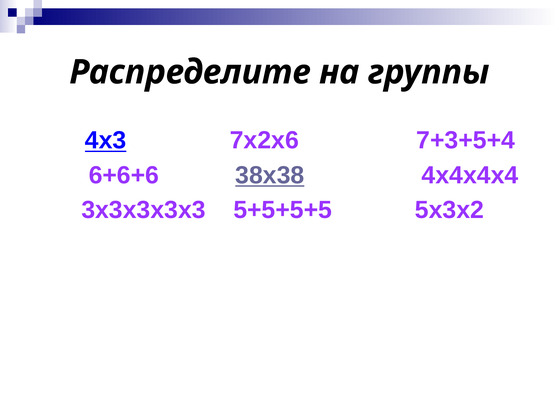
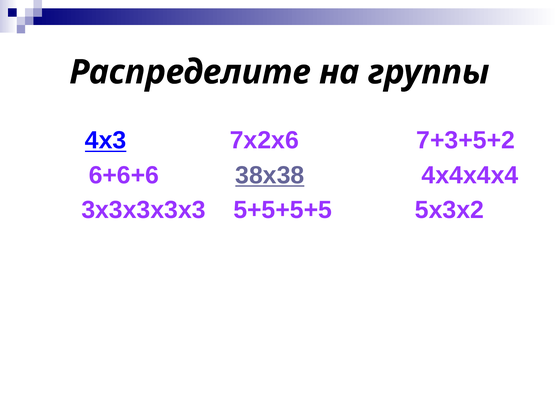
7+3+5+4: 7+3+5+4 -> 7+3+5+2 (466, 141)
